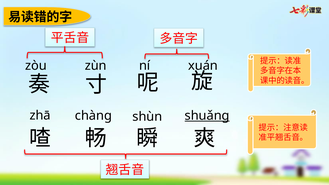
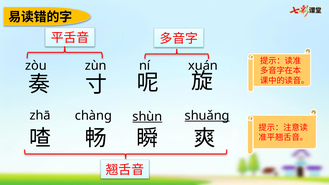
shùn underline: none -> present (147, 117)
